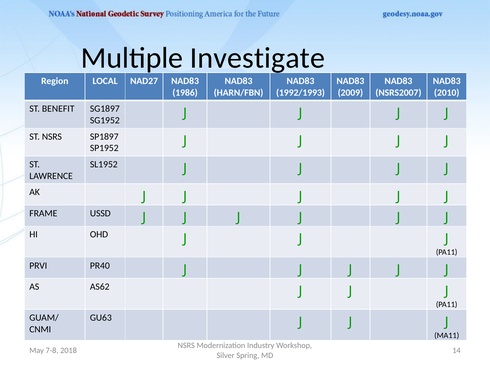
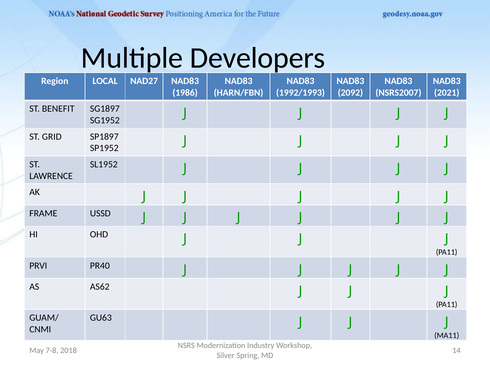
Investigate: Investigate -> Developers (258, 58)
2009: 2009 -> 2092 (350, 93)
2010: 2010 -> 2021 (447, 93)
ST NSRS: NSRS -> GRID (52, 137)
